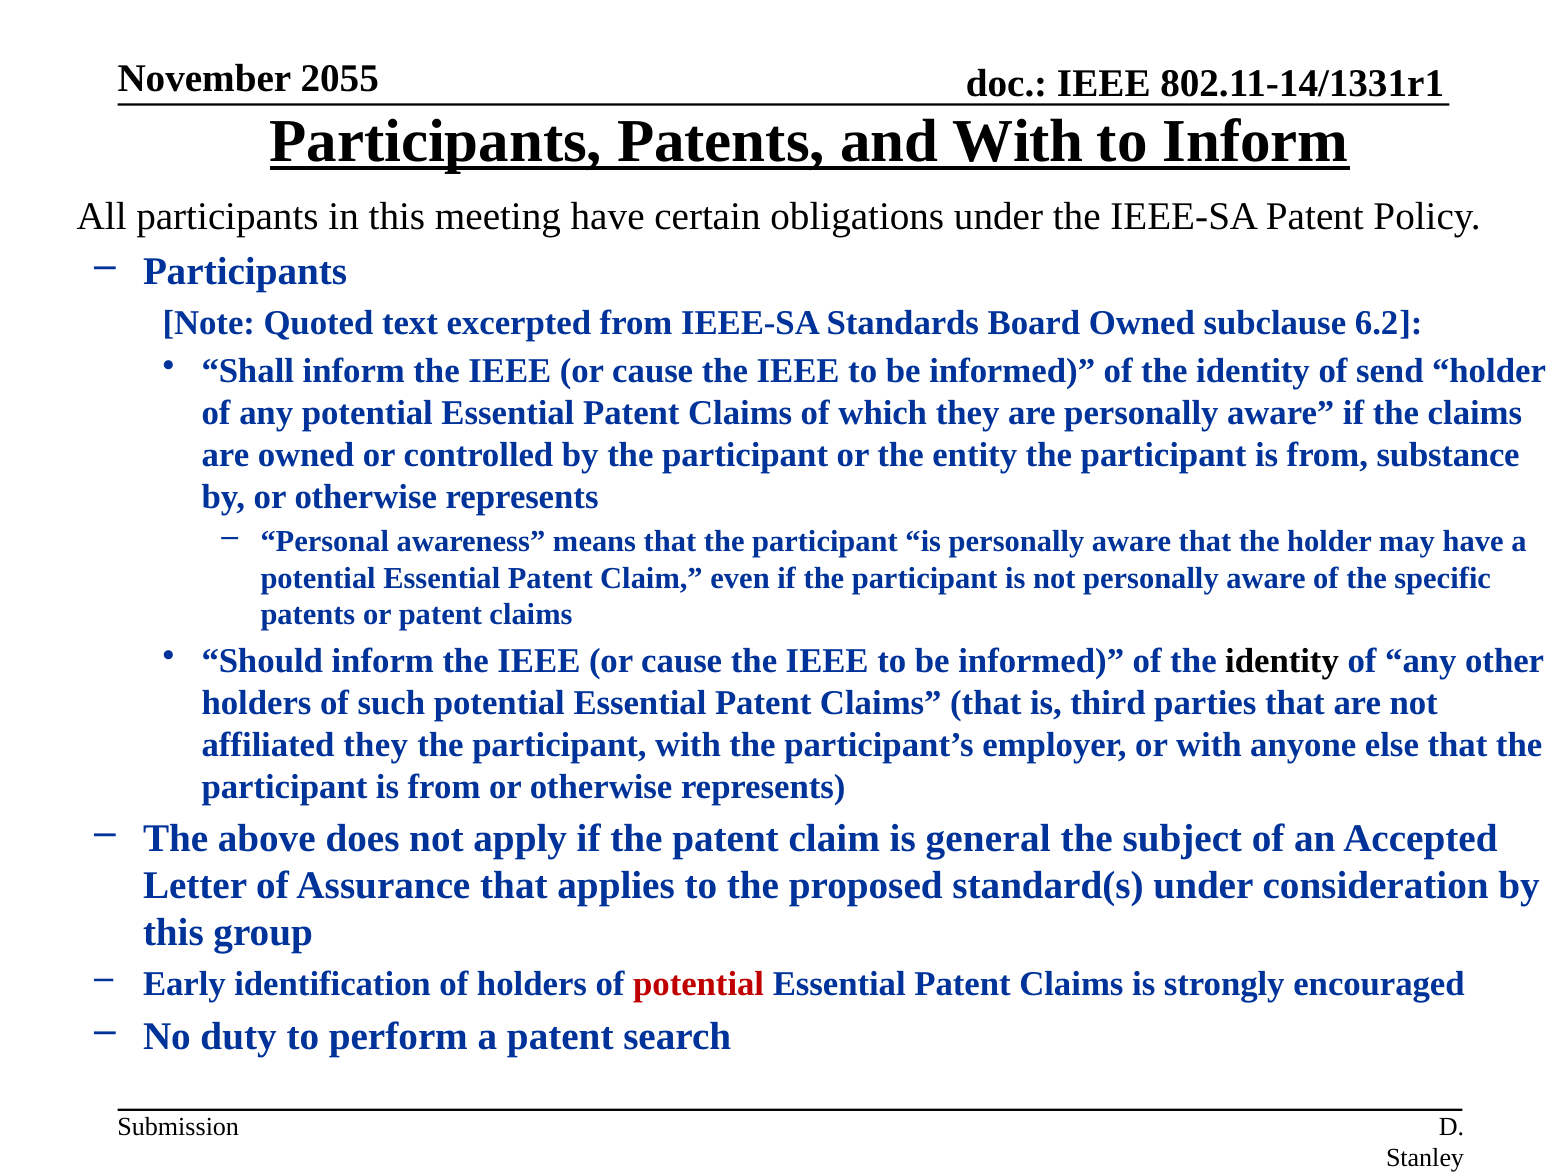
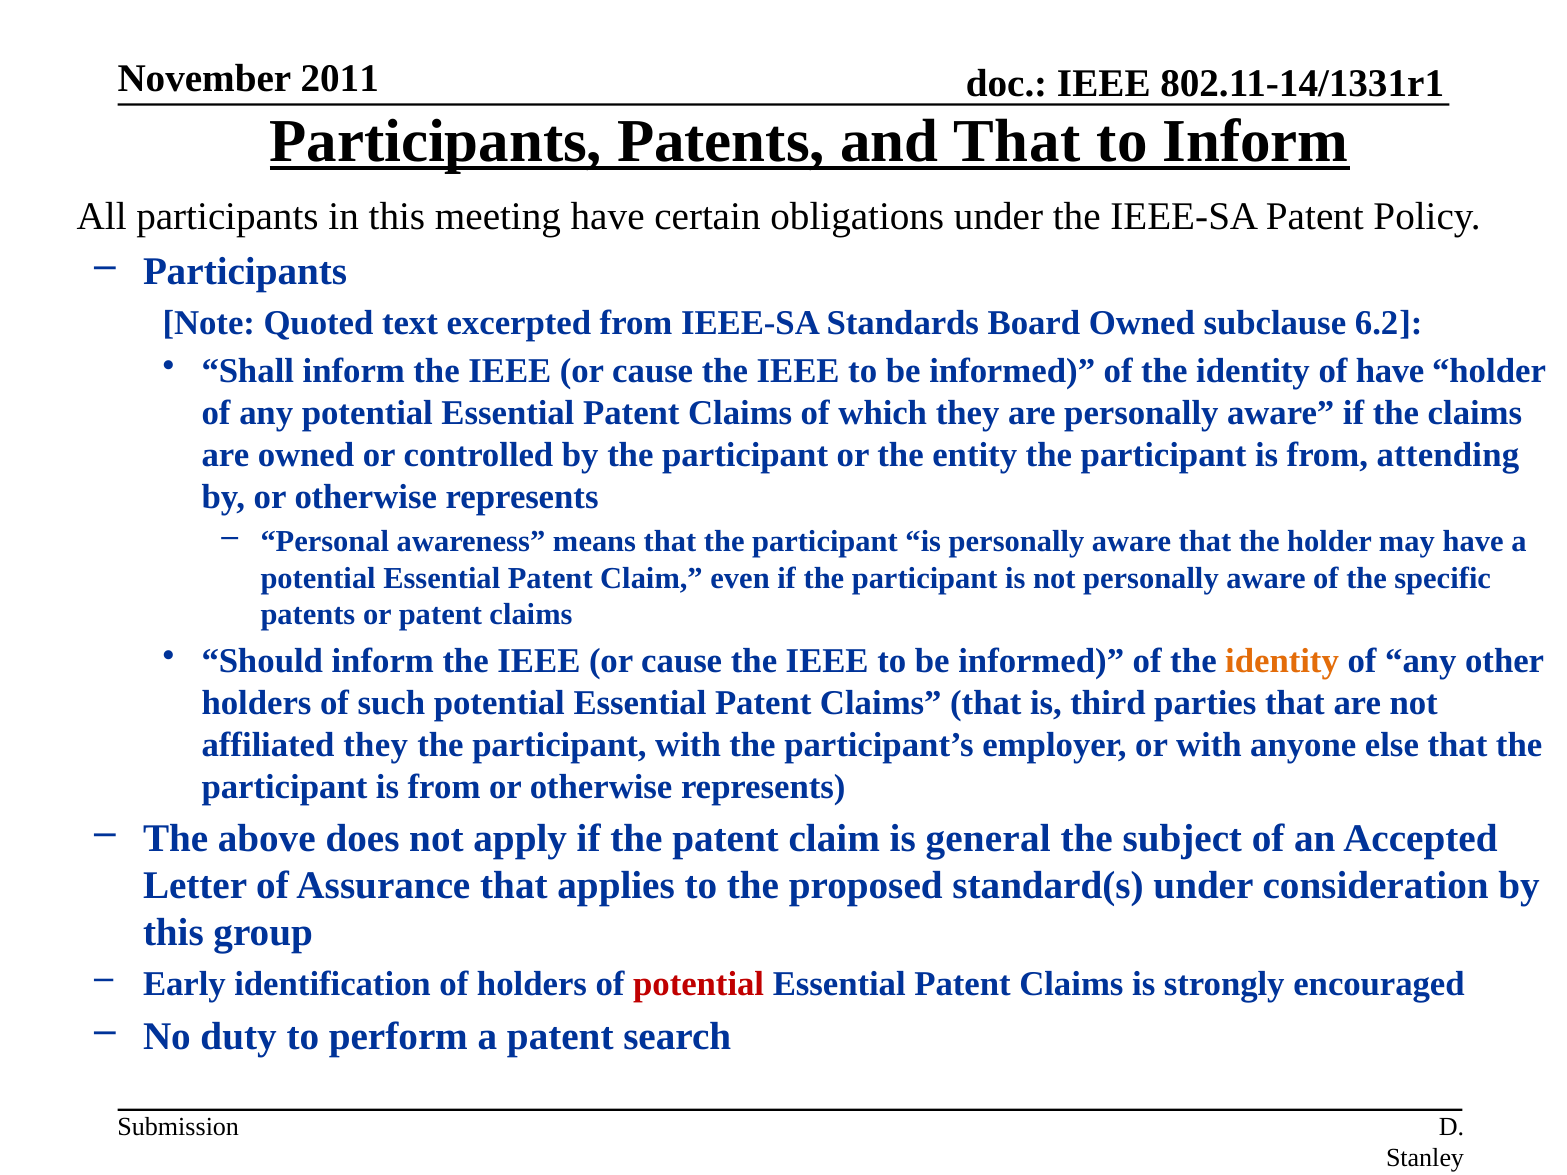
2055: 2055 -> 2011 (340, 79)
and With: With -> That (1017, 141)
of send: send -> have (1390, 372)
substance: substance -> attending (1448, 455)
identity colour: black -> orange (1282, 661)
